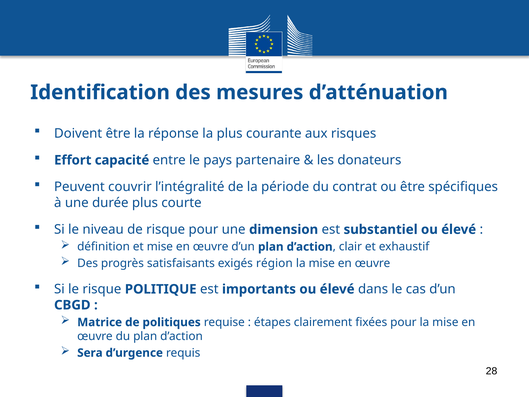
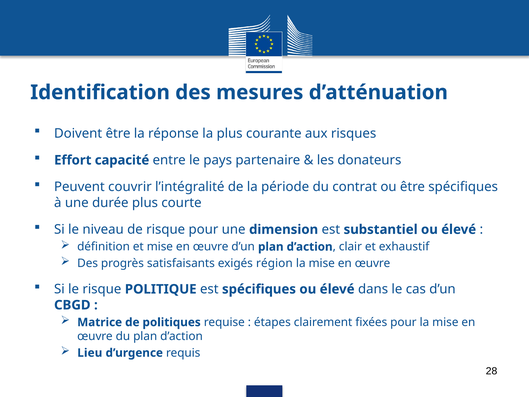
est importants: importants -> spécifiques (259, 289)
Sera: Sera -> Lieu (90, 353)
